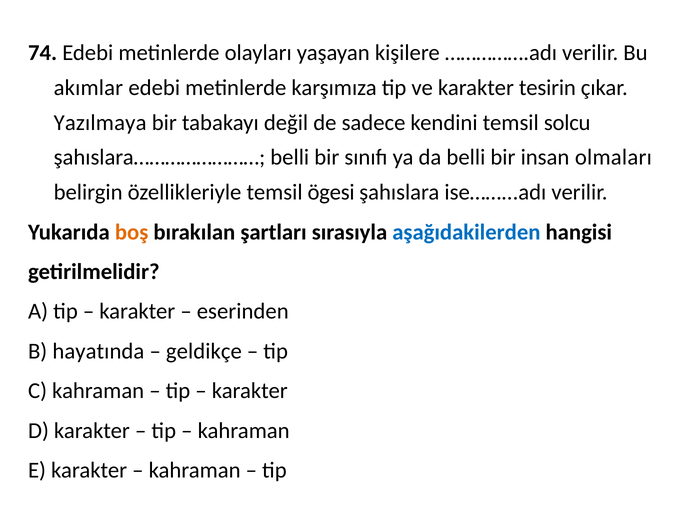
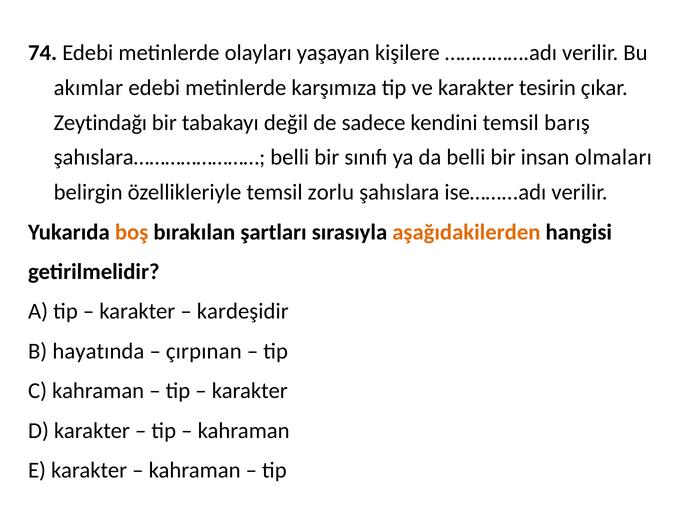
Yazılmaya: Yazılmaya -> Zeytindağı (100, 123)
solcu: solcu -> barış (567, 123)
ögesi: ögesi -> zorlu (331, 192)
aşağıdakilerden colour: blue -> orange (466, 232)
eserinden: eserinden -> kardeşidir (243, 311)
geldikçe: geldikçe -> çırpınan (204, 351)
